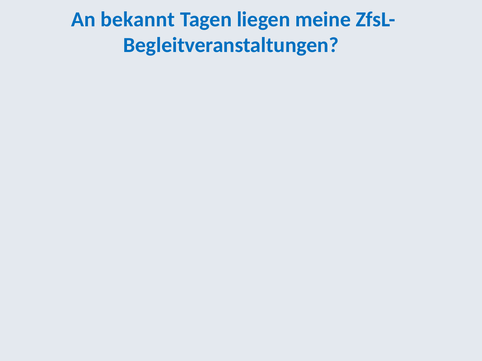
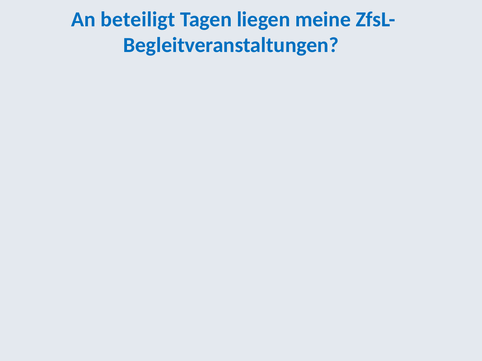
bekannt: bekannt -> beteiligt (138, 19)
